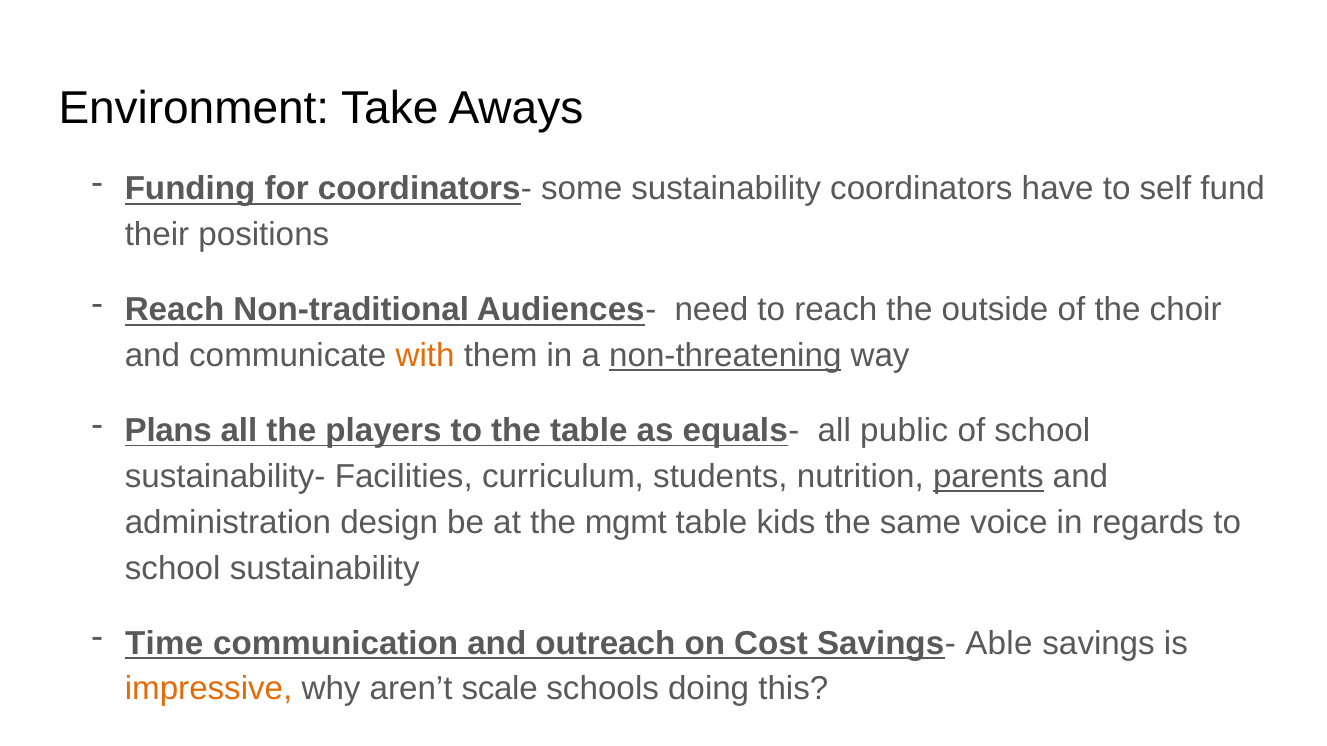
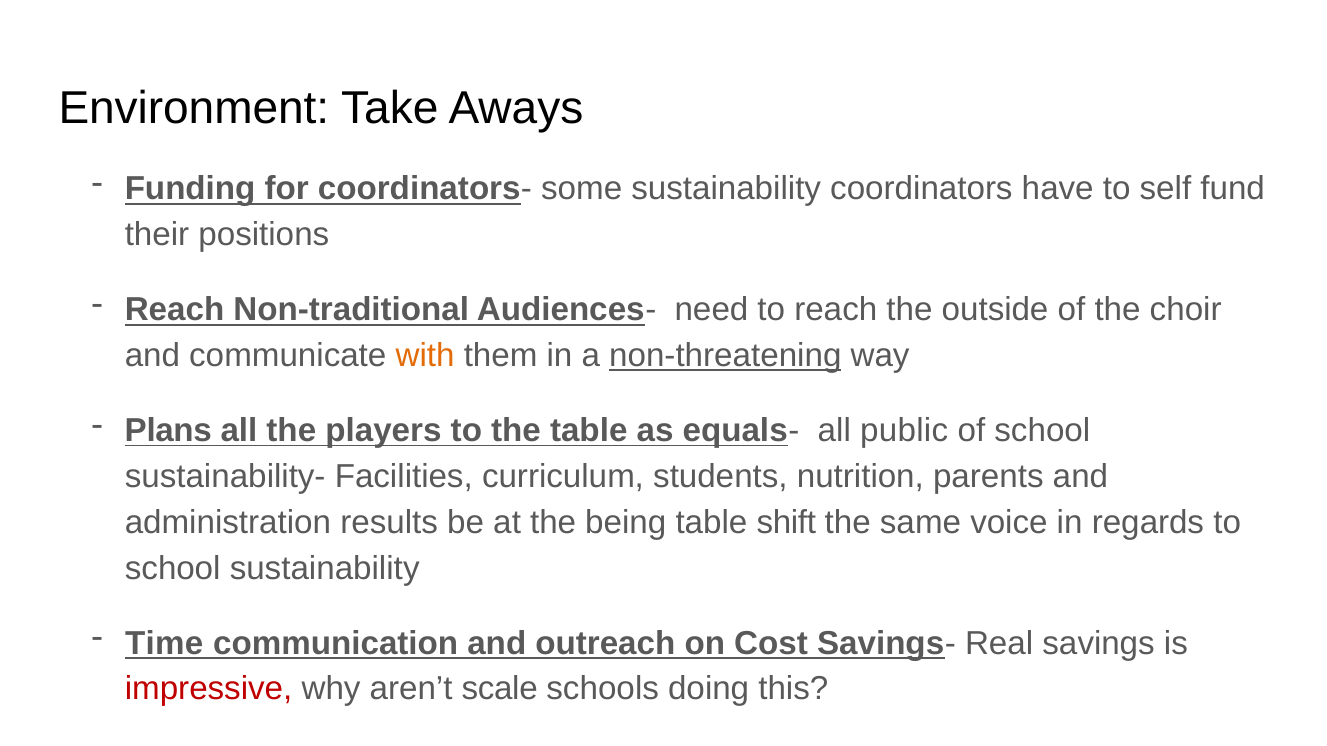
parents underline: present -> none (988, 477)
design: design -> results (389, 523)
mgmt: mgmt -> being (626, 523)
kids: kids -> shift (786, 523)
Able: Able -> Real (999, 644)
impressive colour: orange -> red (209, 689)
